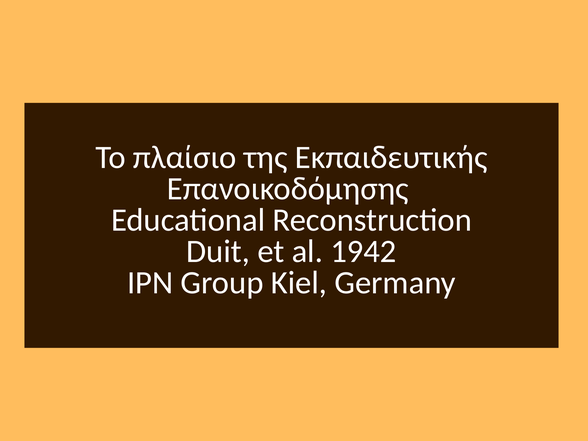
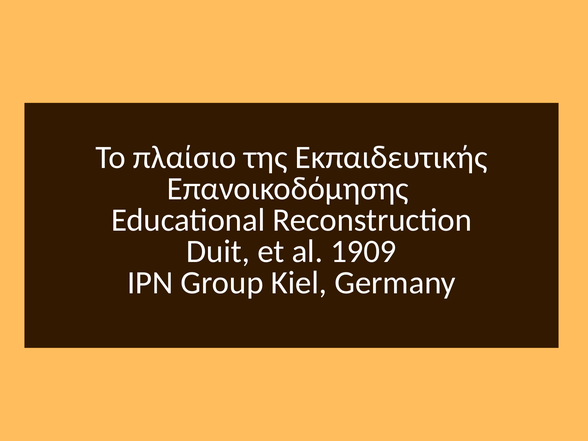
1942: 1942 -> 1909 (363, 251)
